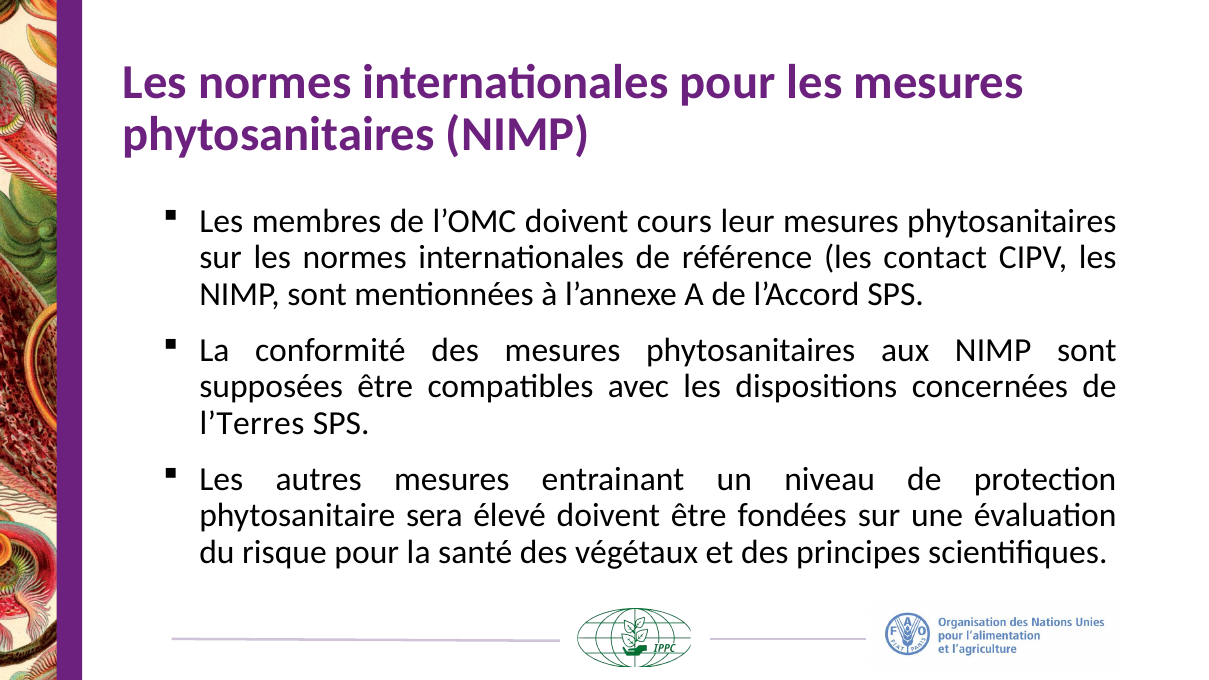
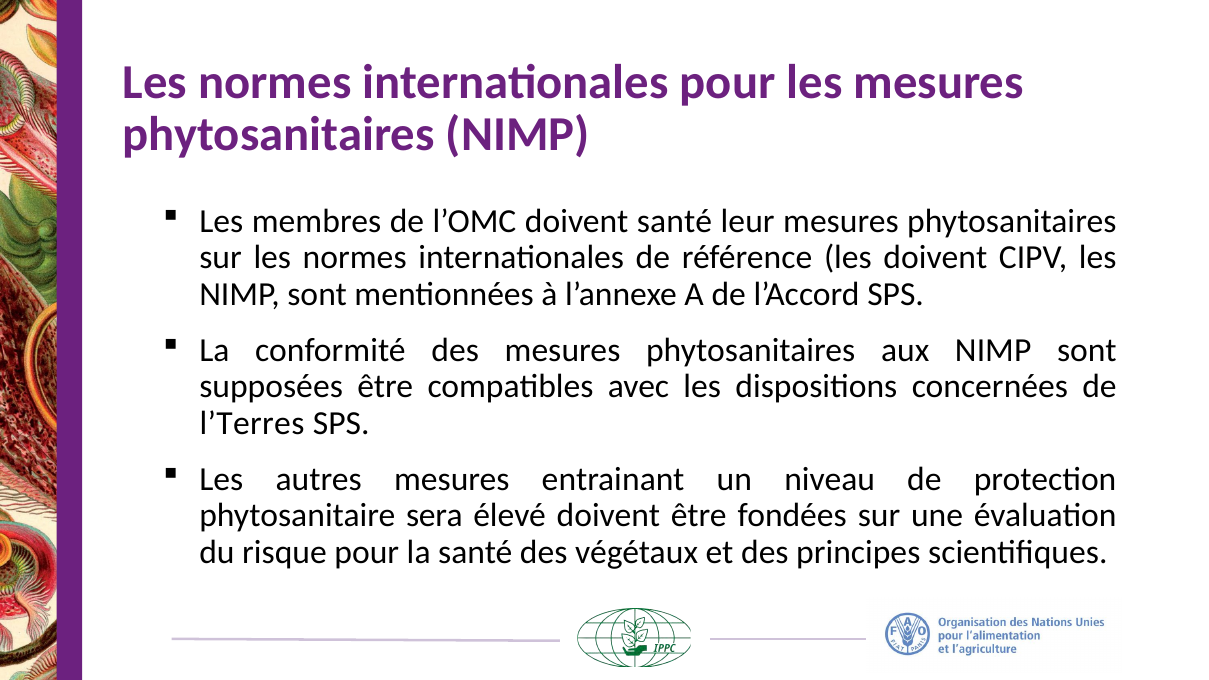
doivent cours: cours -> santé (674, 221)
les contact: contact -> doivent (935, 258)
